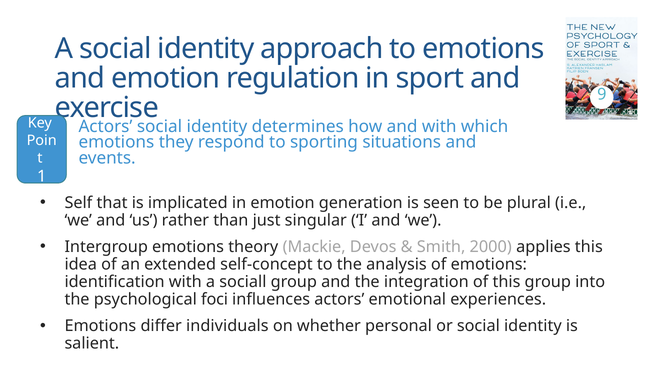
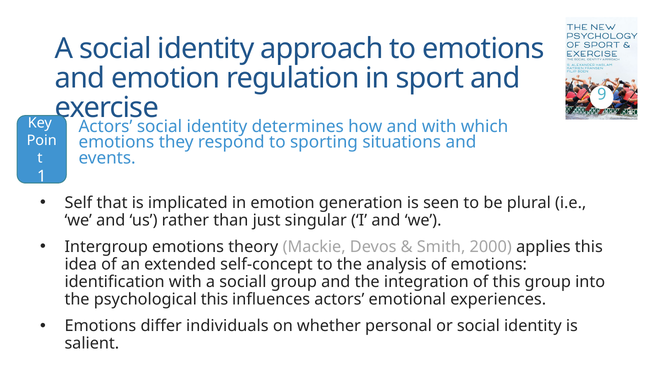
psychological foci: foci -> this (215, 300)
